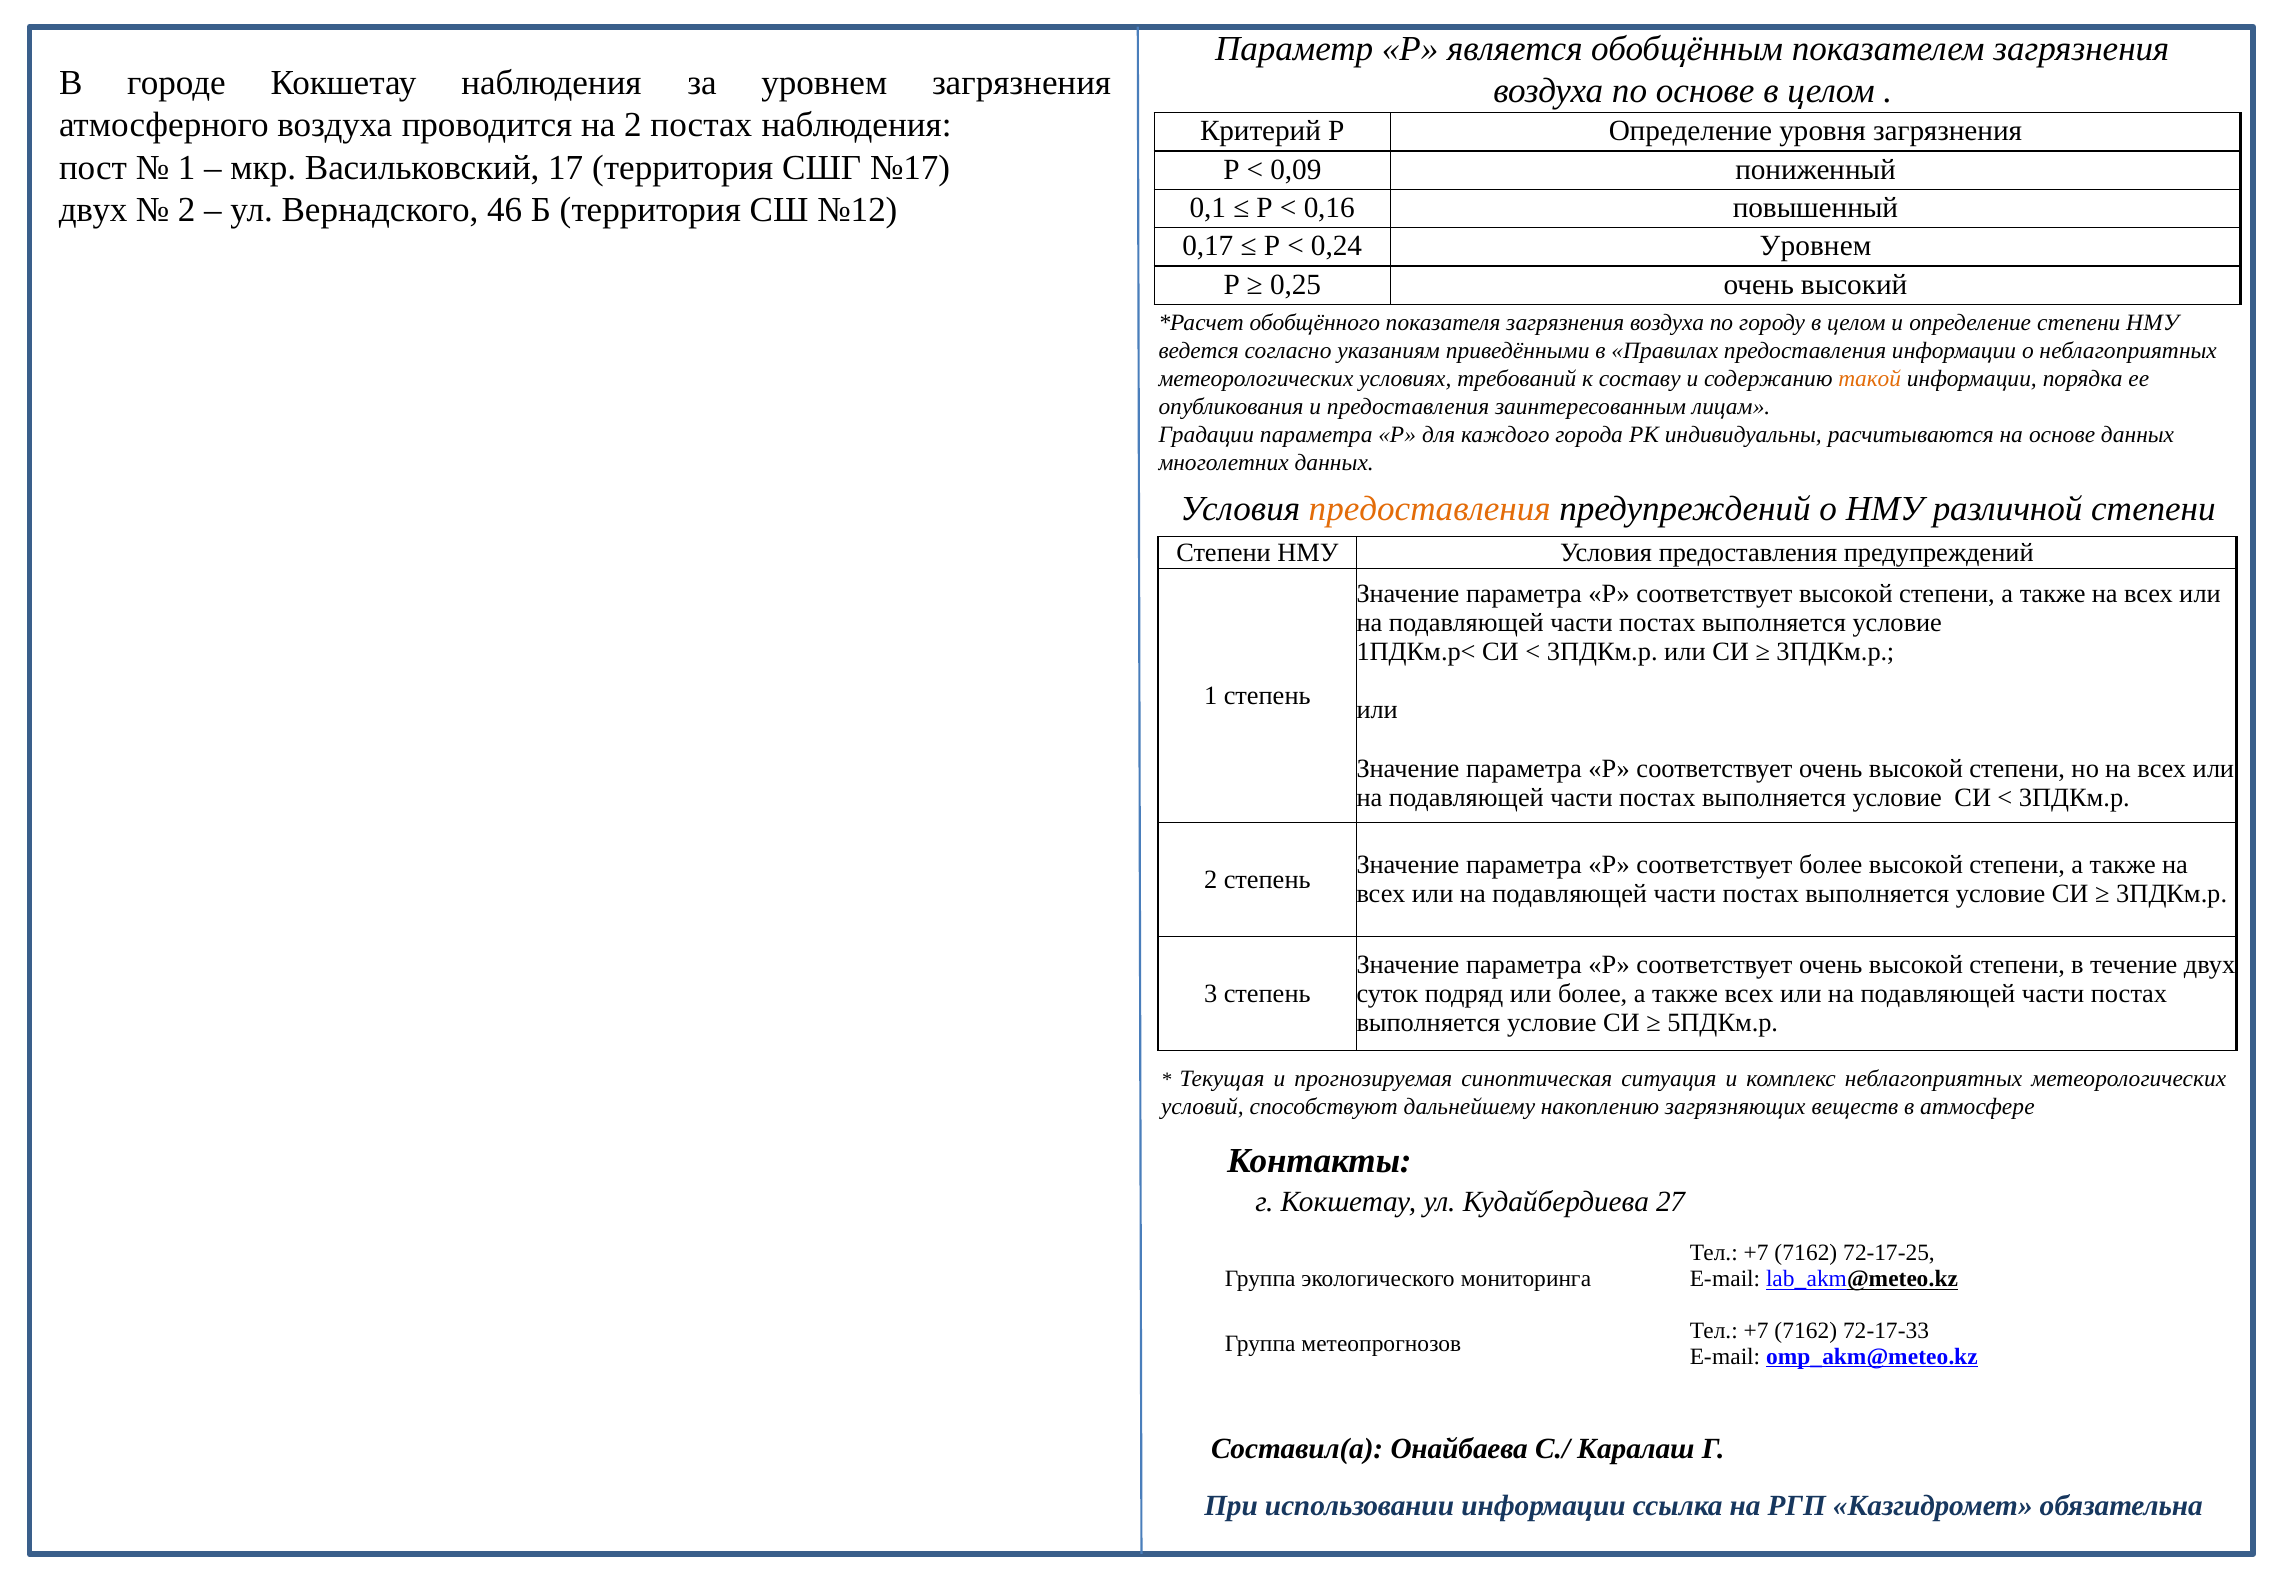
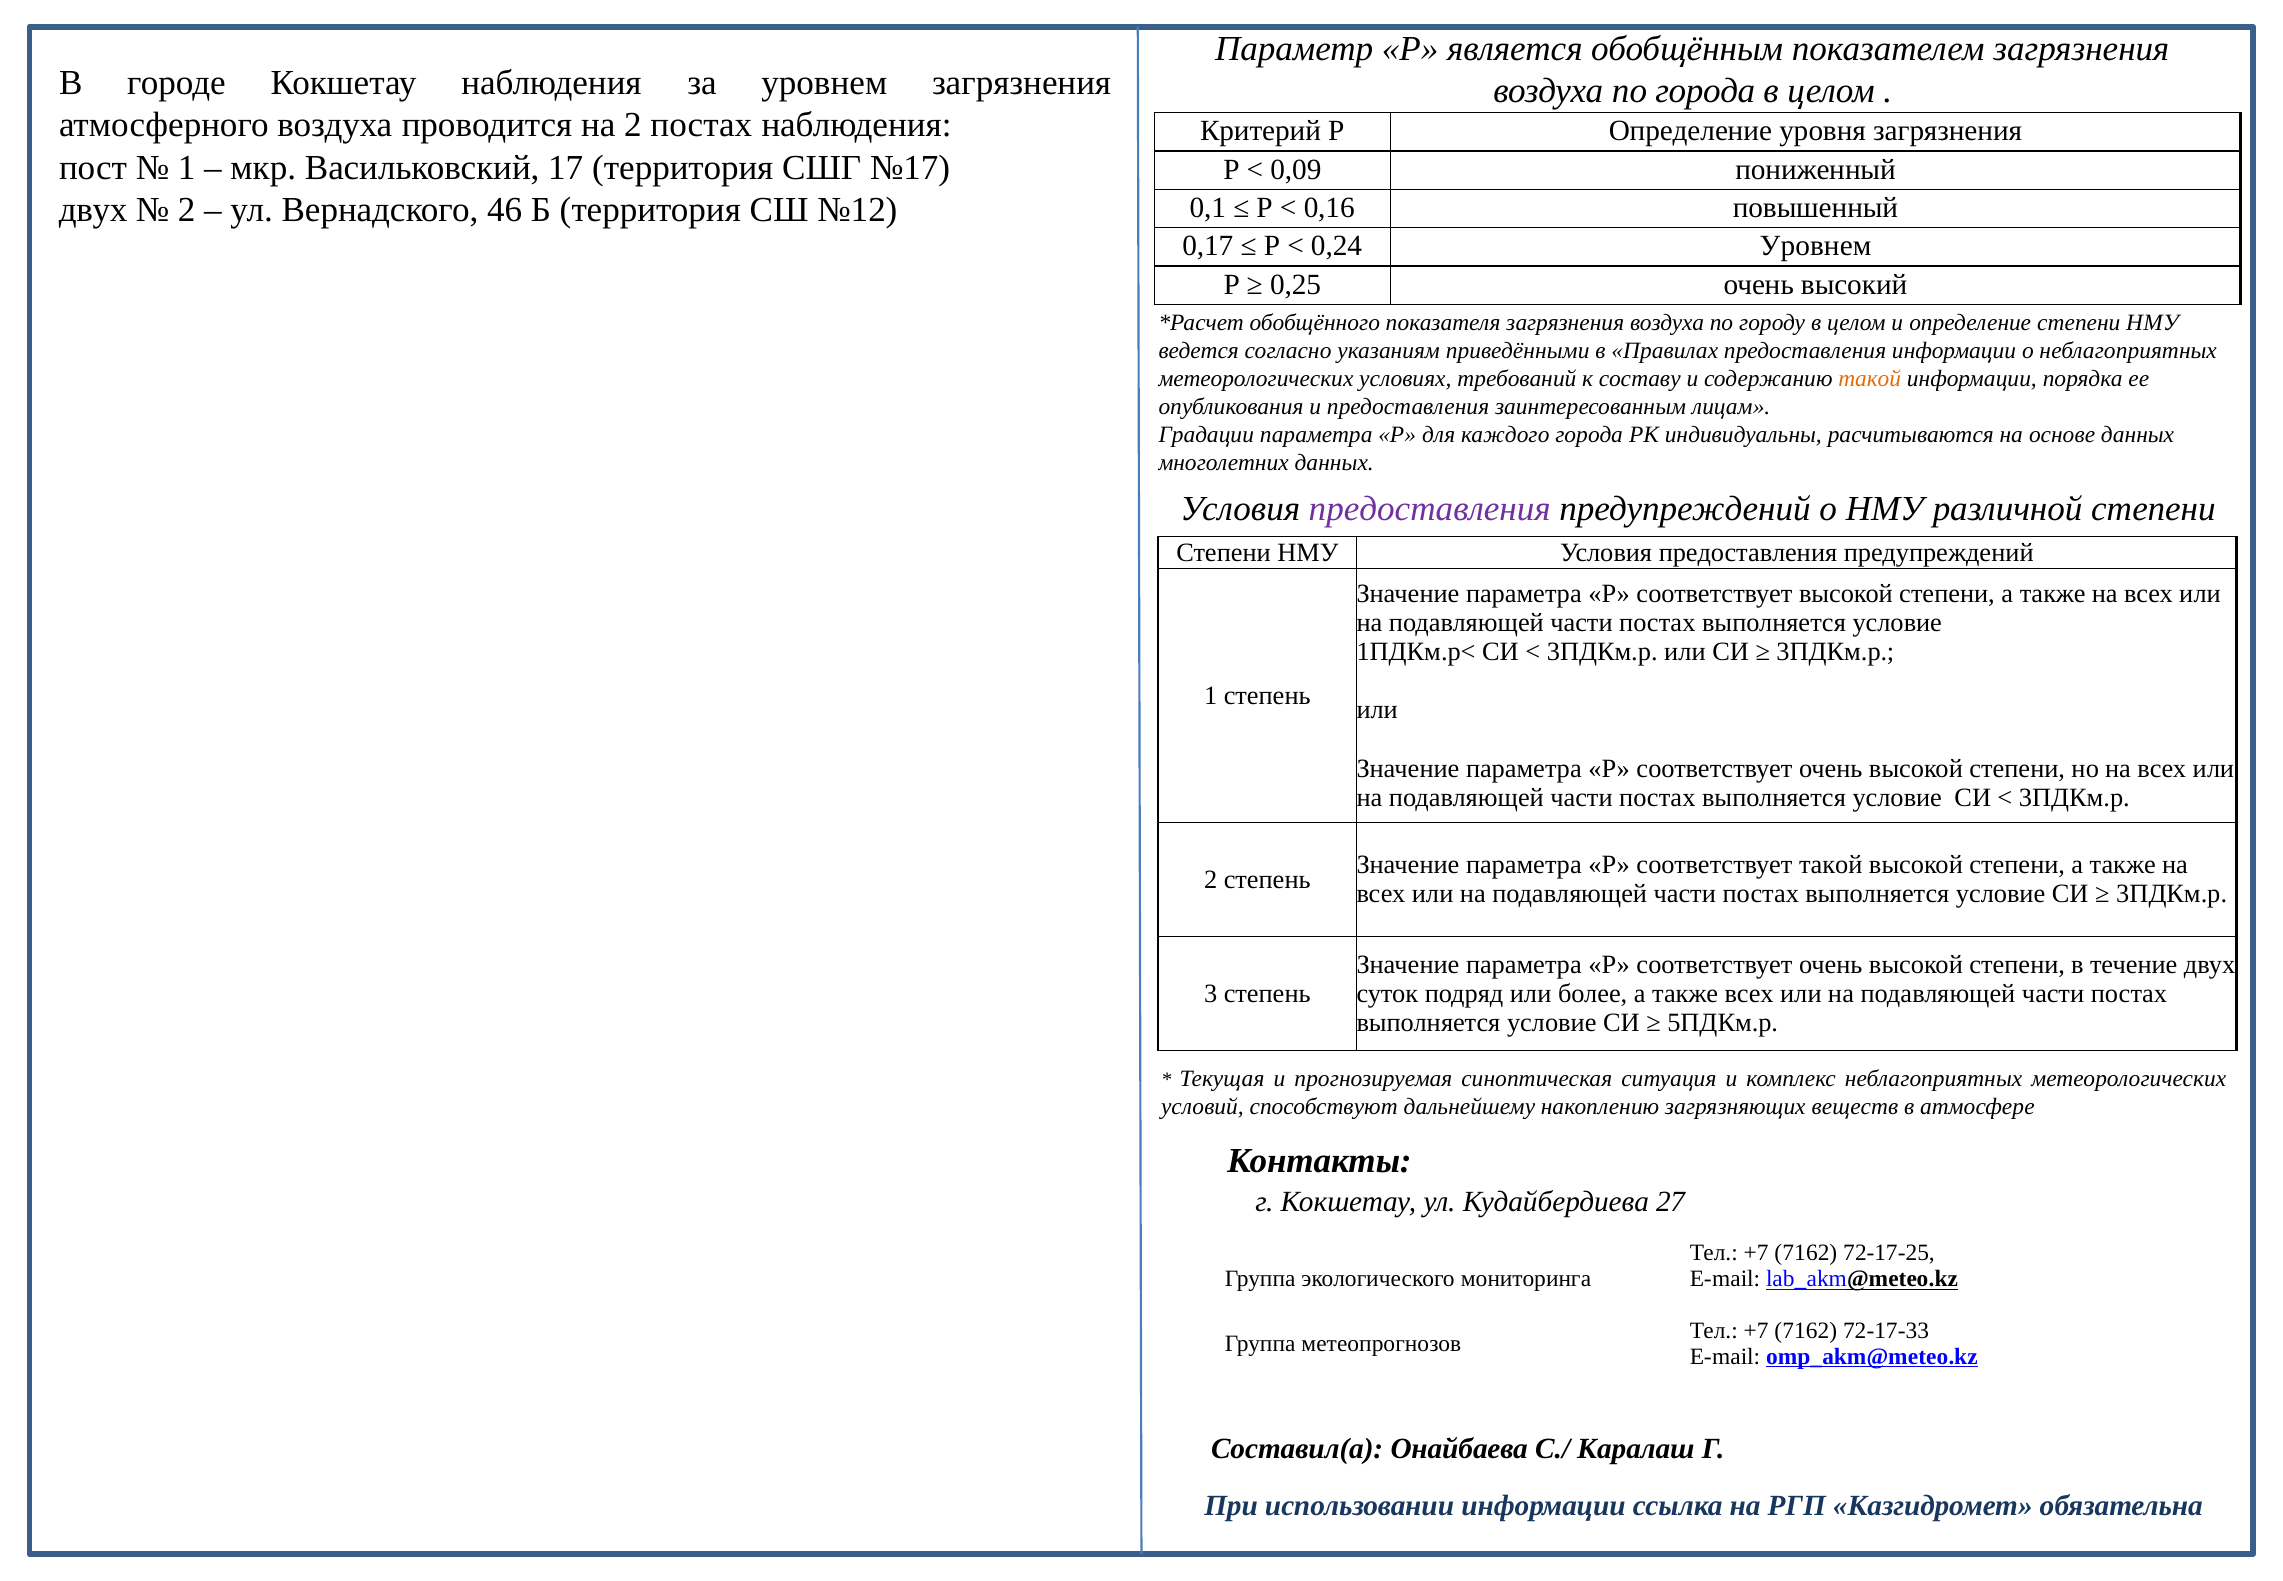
по основе: основе -> города (1705, 91)
предоставления colour: orange -> purple (1430, 509)
соответствует более: более -> такой (1831, 865)
